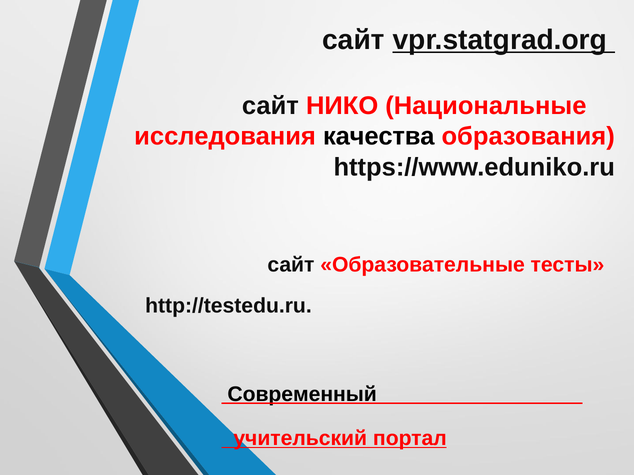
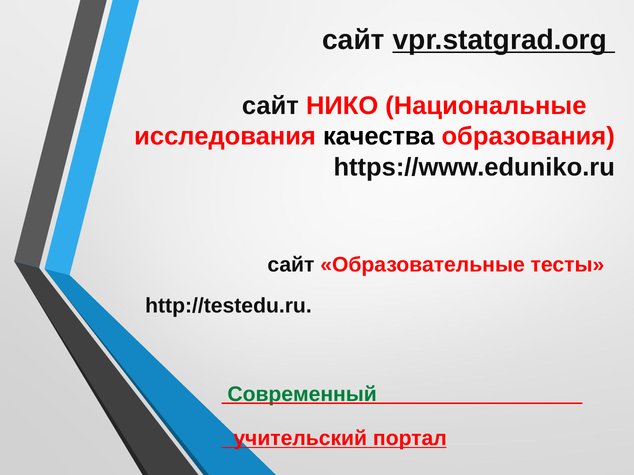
Современный colour: black -> green (302, 394)
